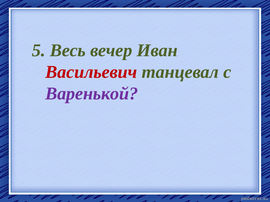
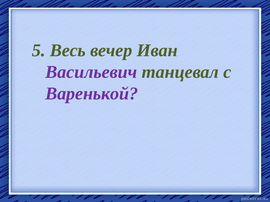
Васильевич colour: red -> purple (91, 72)
